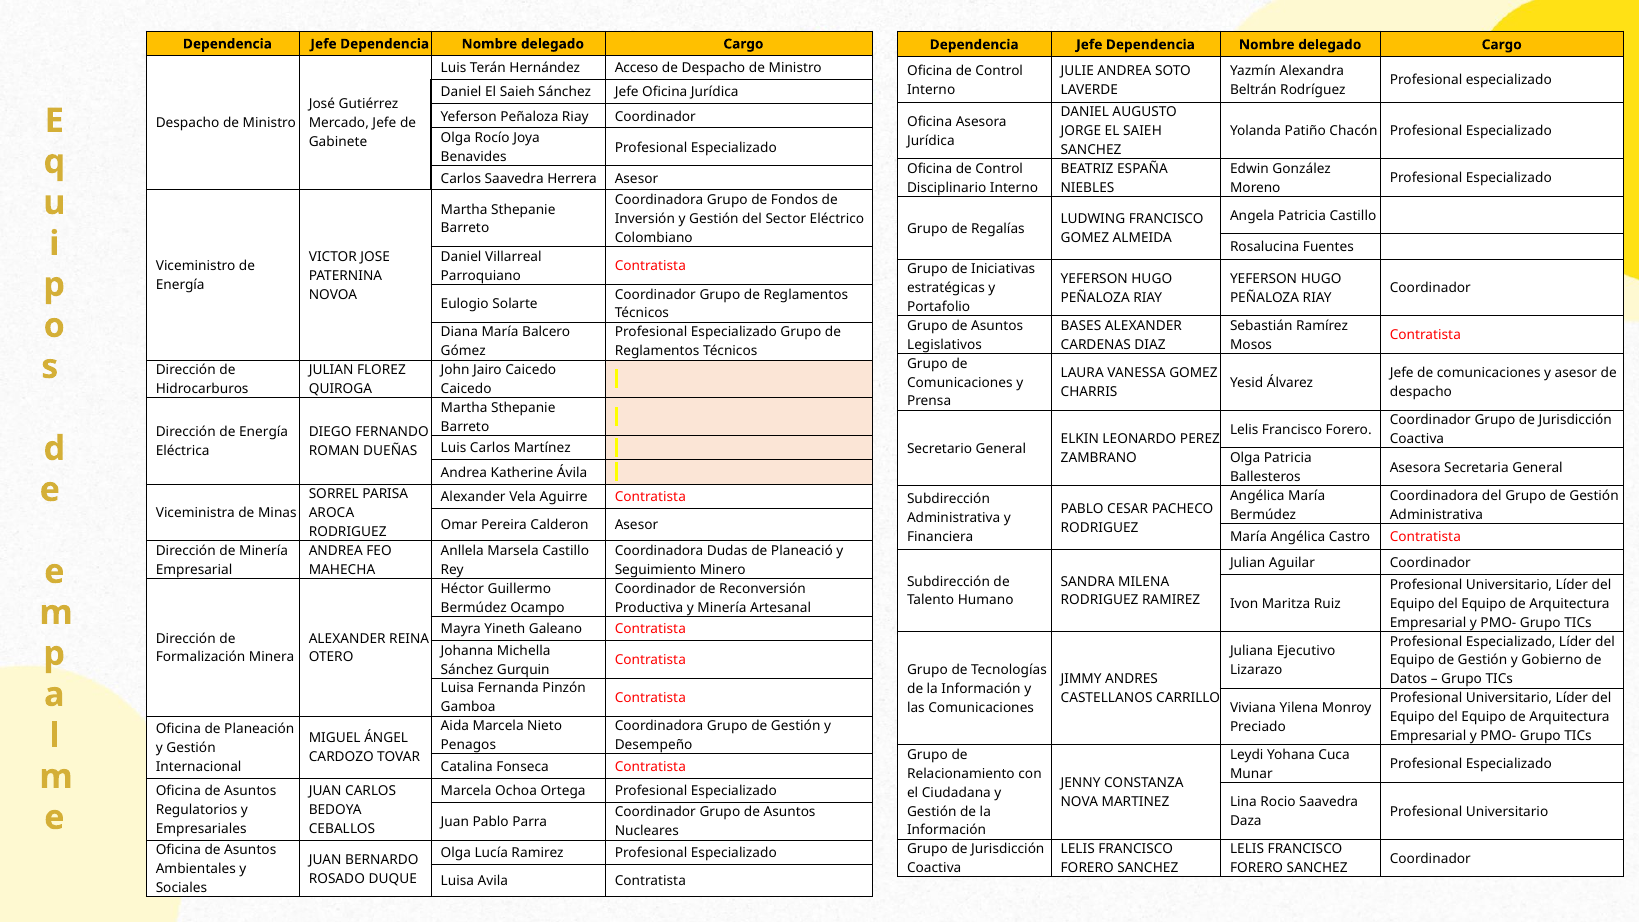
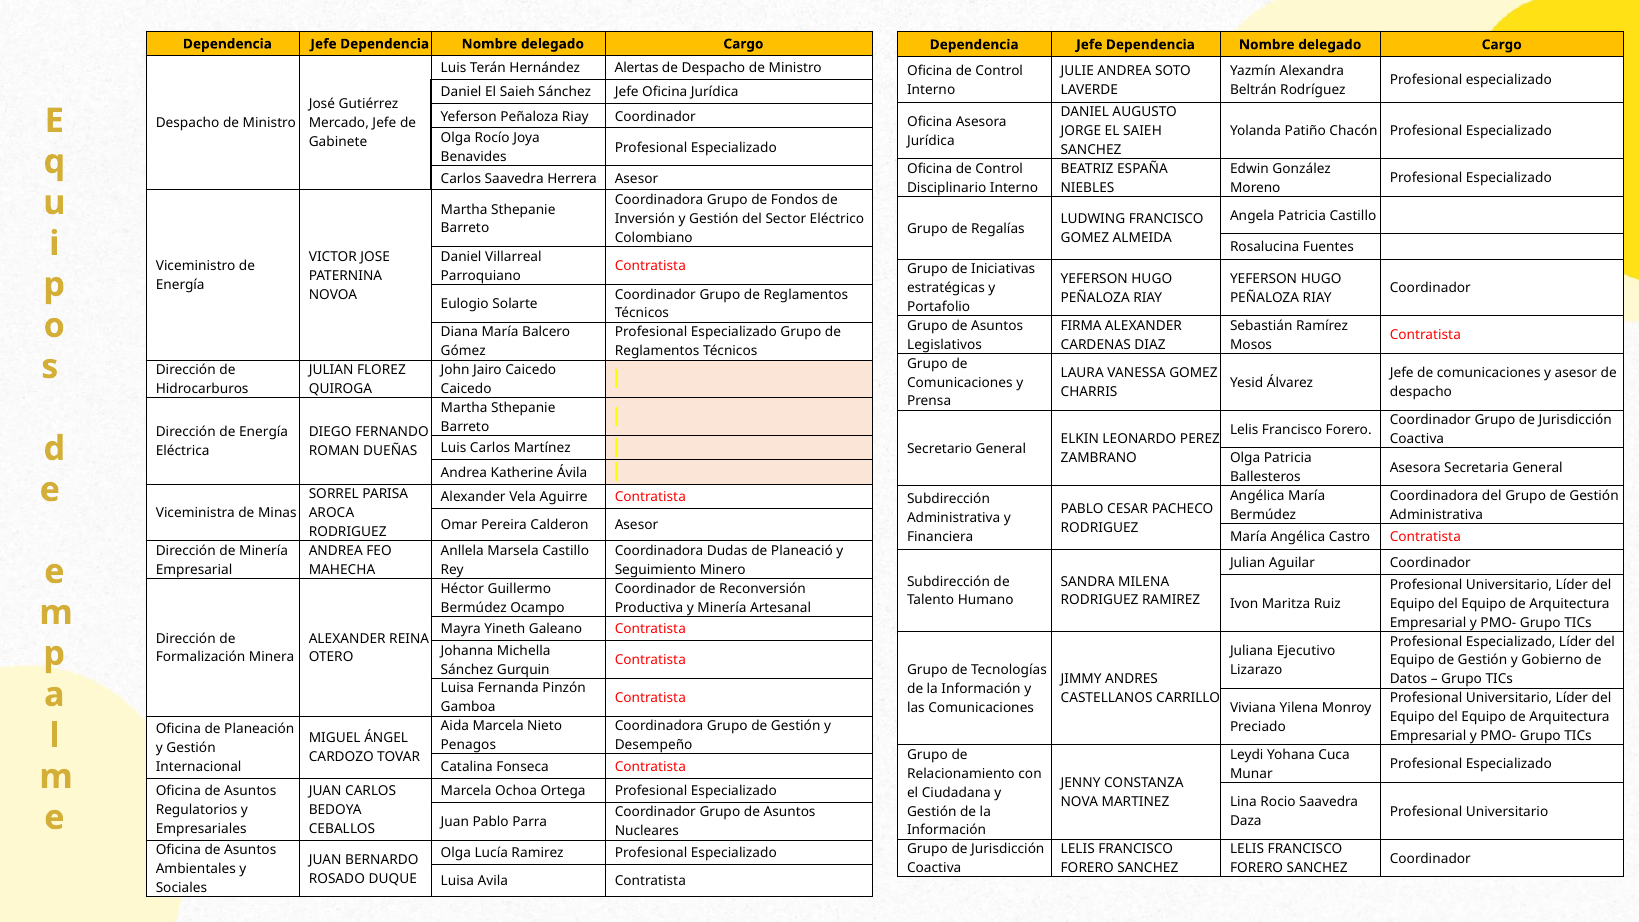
Acceso: Acceso -> Alertas (637, 68)
BASES: BASES -> FIRMA (1081, 326)
